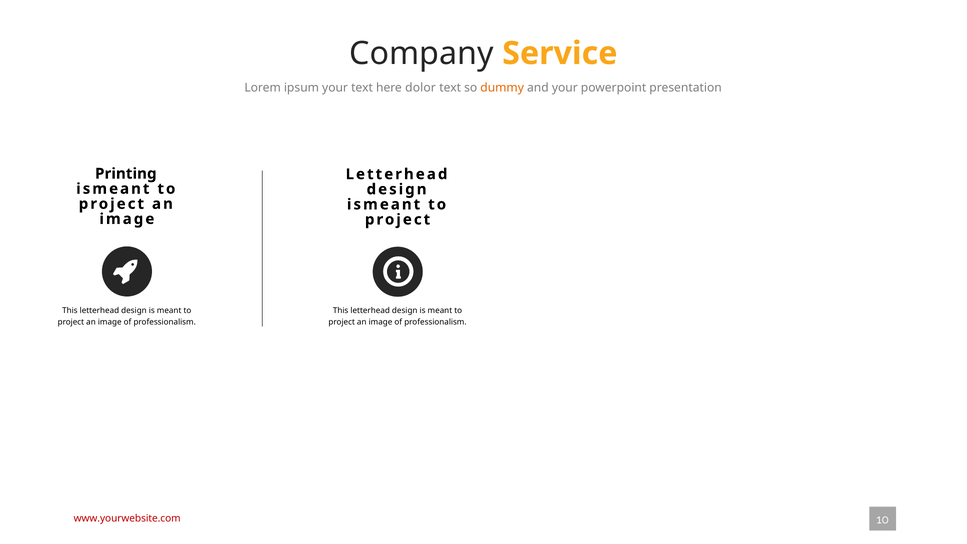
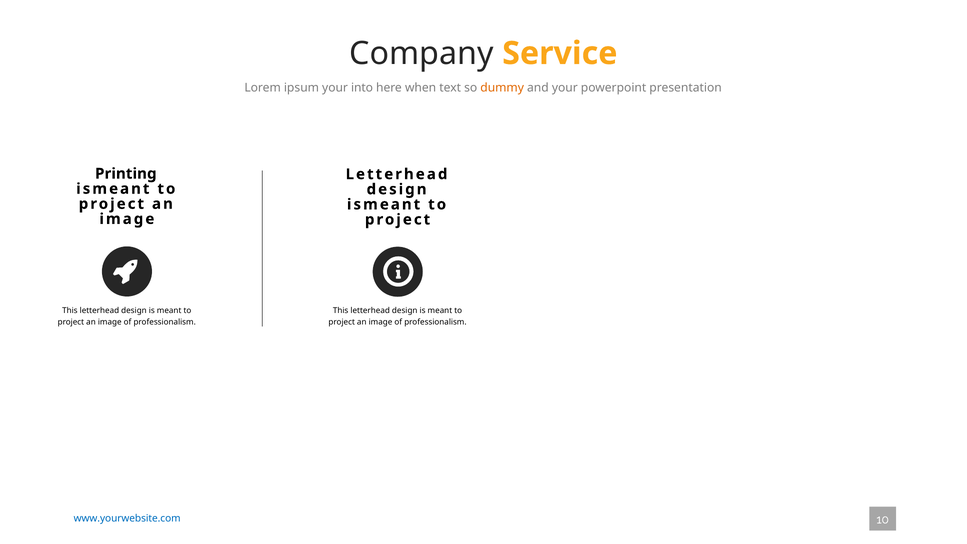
your text: text -> into (362, 88)
dolor: dolor -> when (421, 88)
www.yourwebsite.com colour: red -> blue (127, 519)
